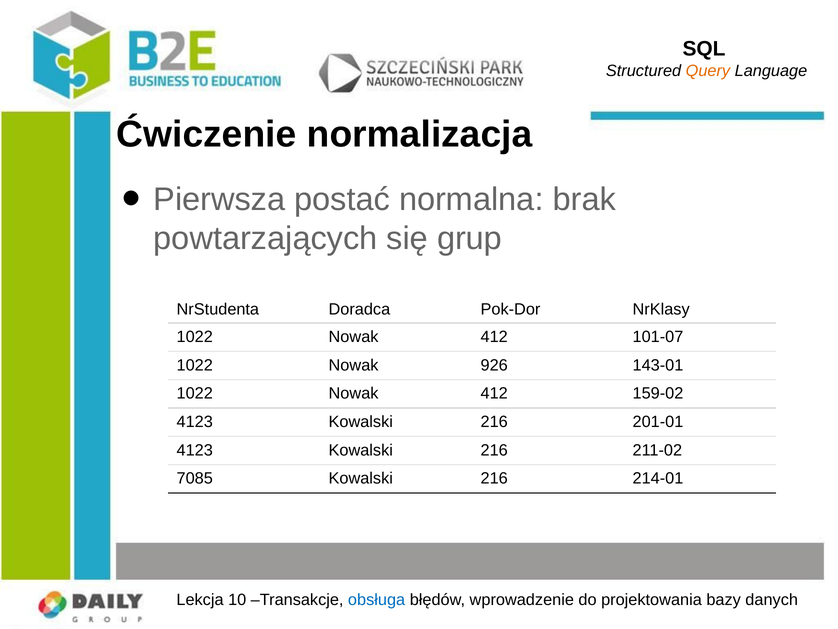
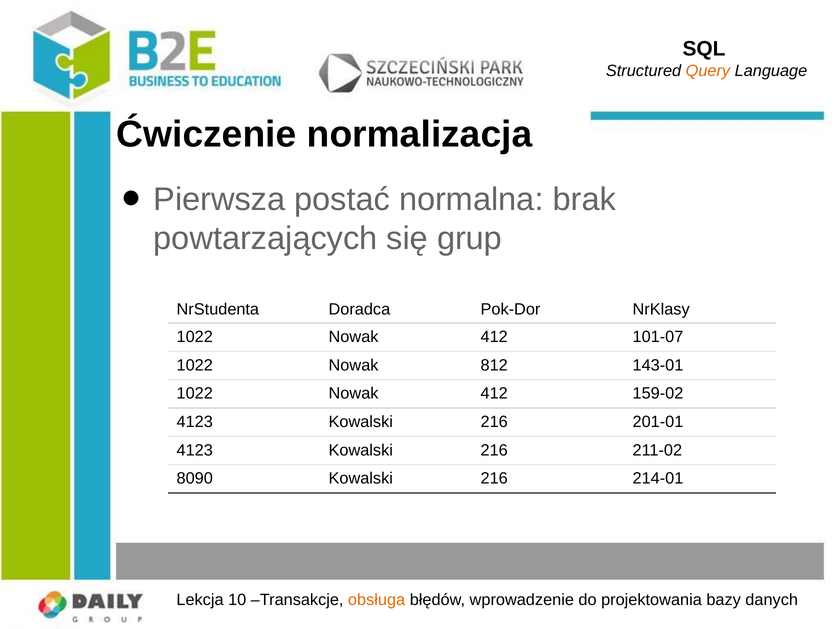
926: 926 -> 812 (494, 365)
7085: 7085 -> 8090 (195, 478)
obsługa colour: blue -> orange (377, 599)
